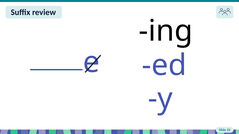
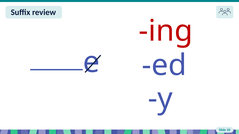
ing colour: black -> red (166, 31)
